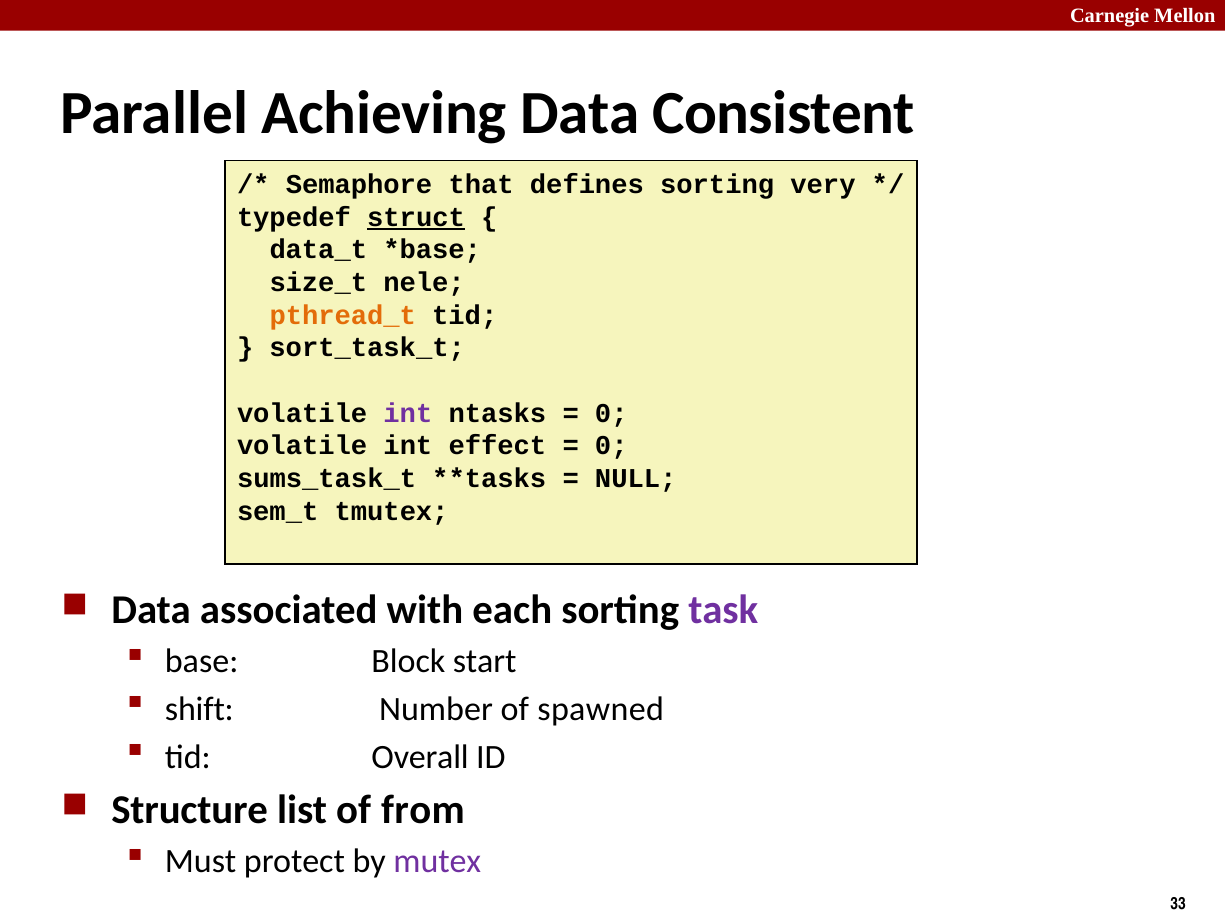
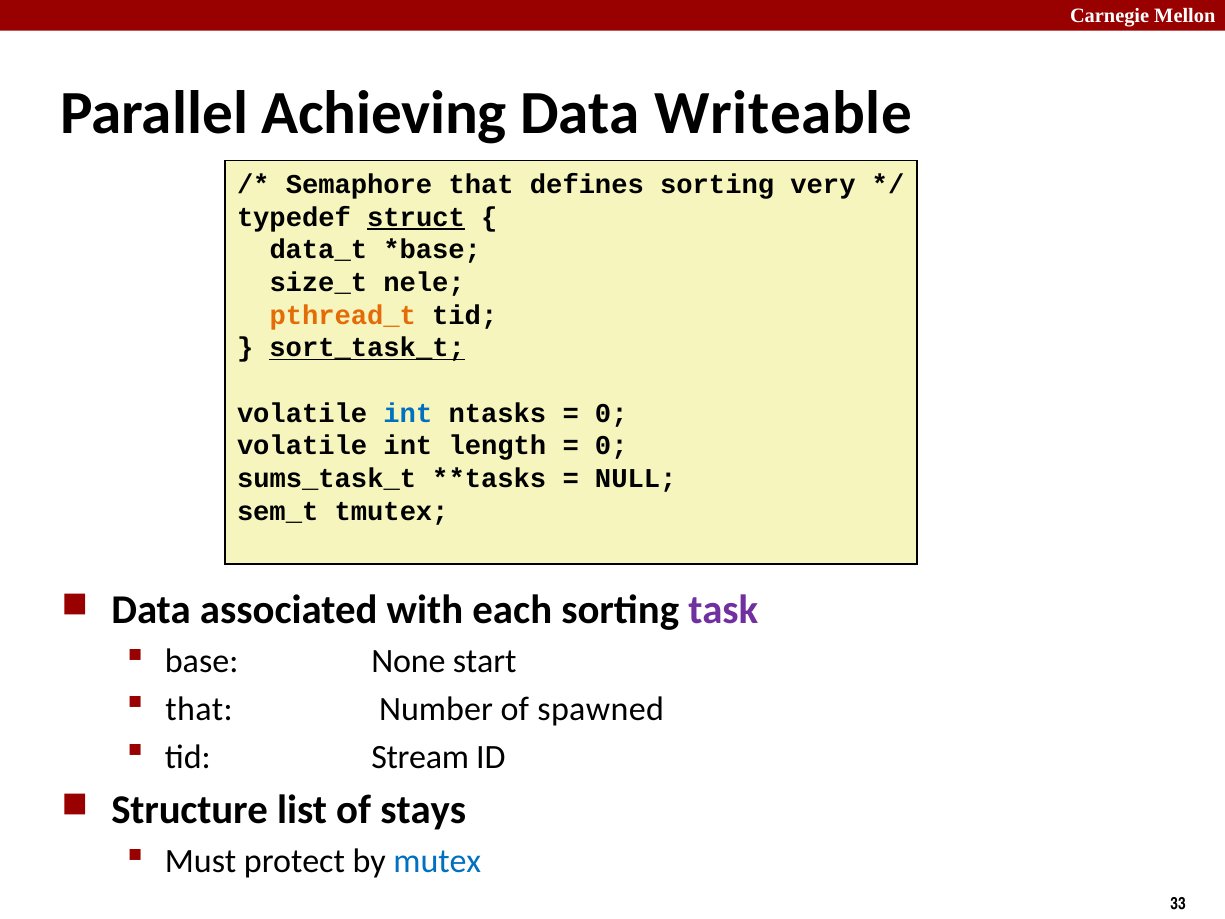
Consistent: Consistent -> Writeable (783, 114)
sort_task_t underline: none -> present (367, 348)
int colour: purple -> blue (408, 413)
effect: effect -> length (497, 446)
Block: Block -> None (408, 661)
shift: shift -> that (199, 709)
Overall: Overall -> Stream (420, 757)
from: from -> stays (423, 810)
mutex colour: purple -> blue (437, 861)
